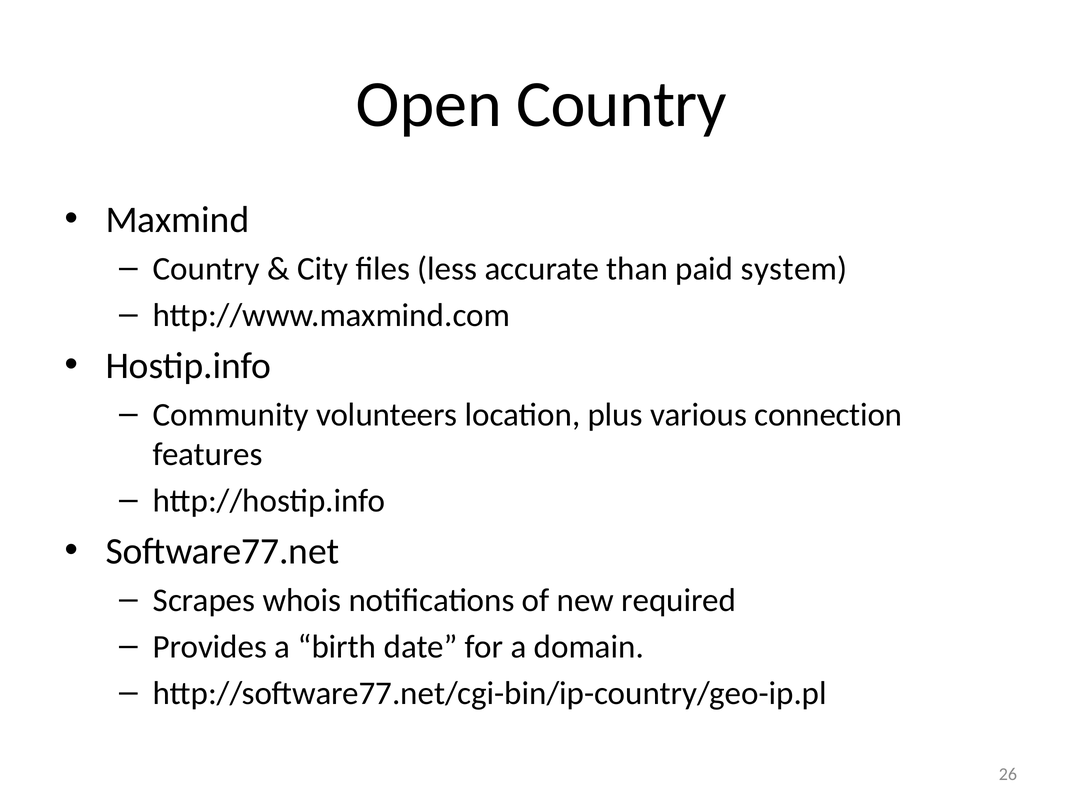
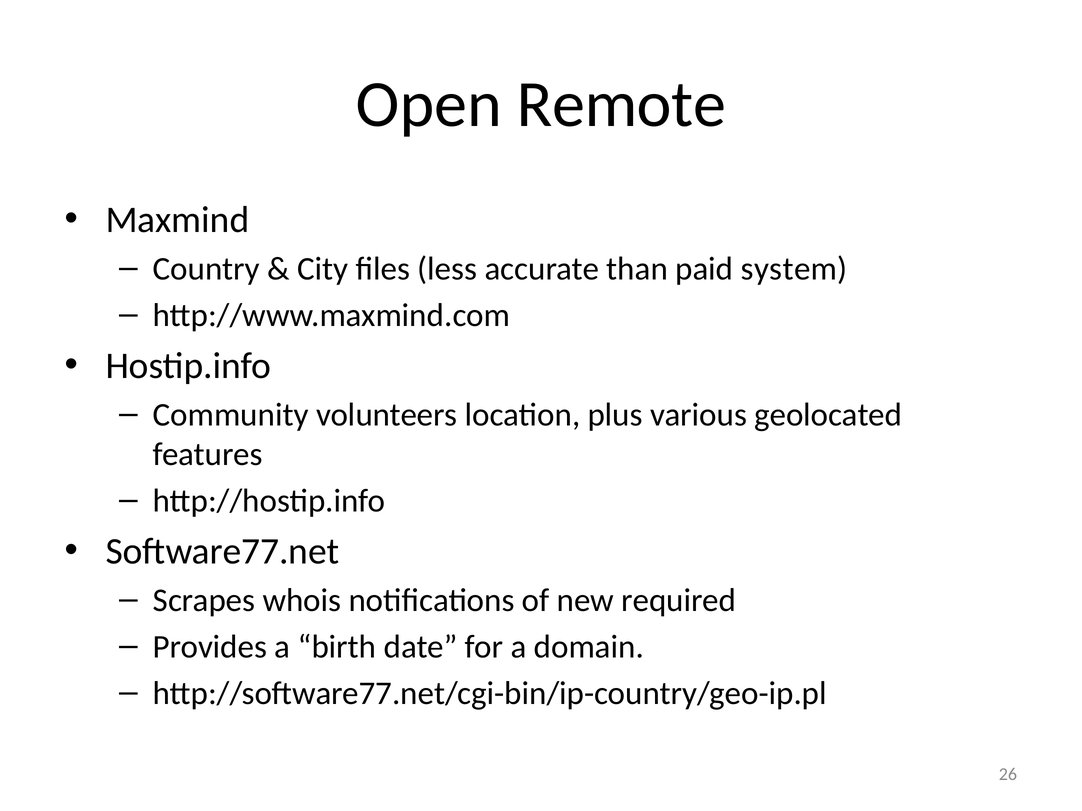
Open Country: Country -> Remote (621, 105)
connection: connection -> geolocated (828, 415)
